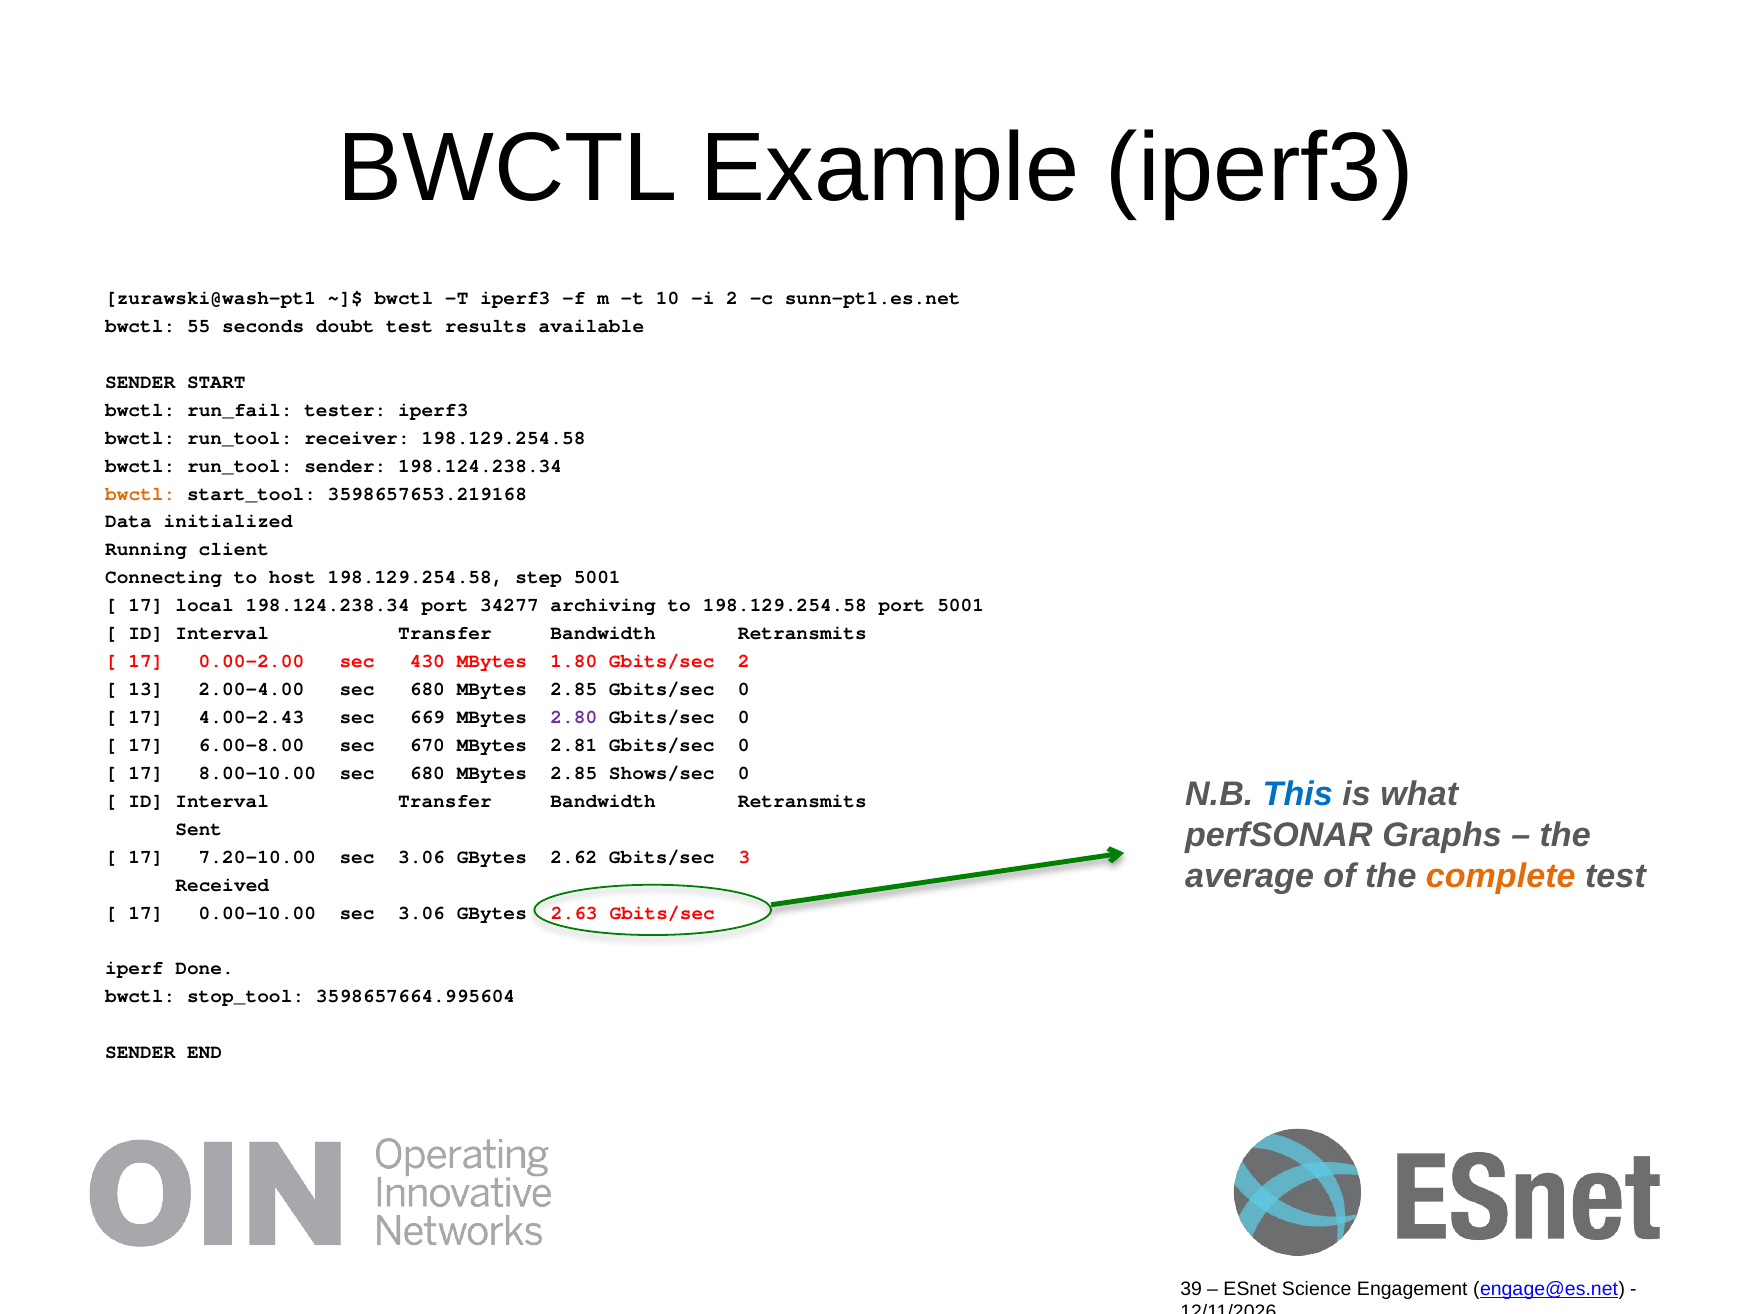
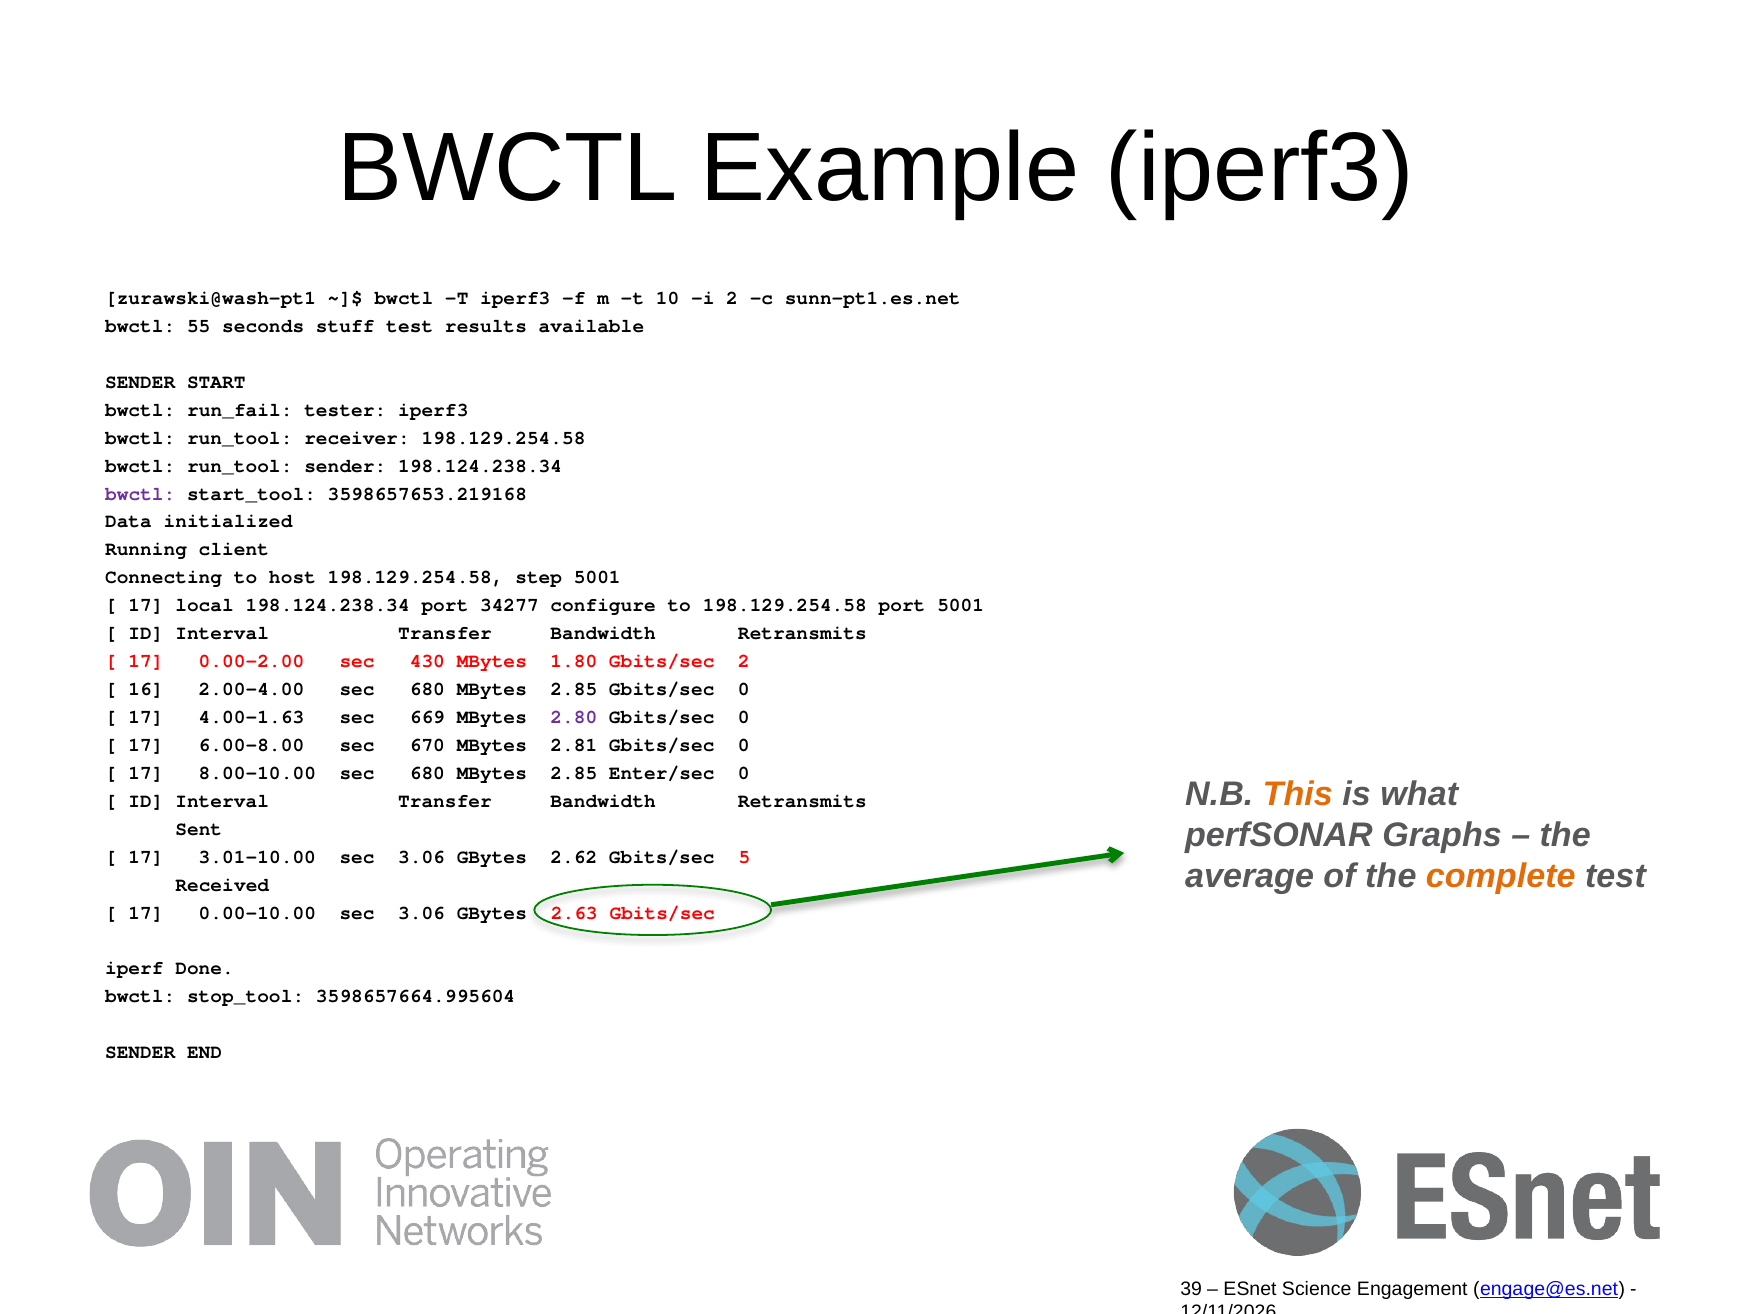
doubt: doubt -> stuff (345, 326)
bwctl colour: orange -> purple (140, 494)
archiving: archiving -> configure (603, 605)
13: 13 -> 16 (146, 689)
4.00-2.43: 4.00-2.43 -> 4.00-1.63 (251, 717)
Shows/sec: Shows/sec -> Enter/sec (662, 773)
This colour: blue -> orange (1298, 795)
7.20-10.00: 7.20-10.00 -> 3.01-10.00 (257, 857)
3: 3 -> 5 (745, 857)
